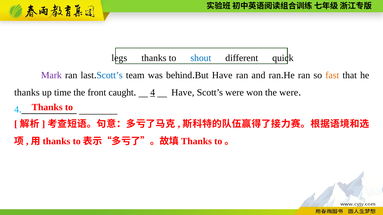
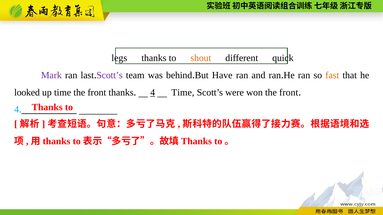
shout colour: blue -> orange (201, 58)
Scott’s colour: blue -> purple (110, 75)
thanks: thanks -> looked (27, 93)
front caught: caught -> thanks (121, 93)
4 Have: Have -> Time (183, 93)
won the were: were -> front (289, 93)
